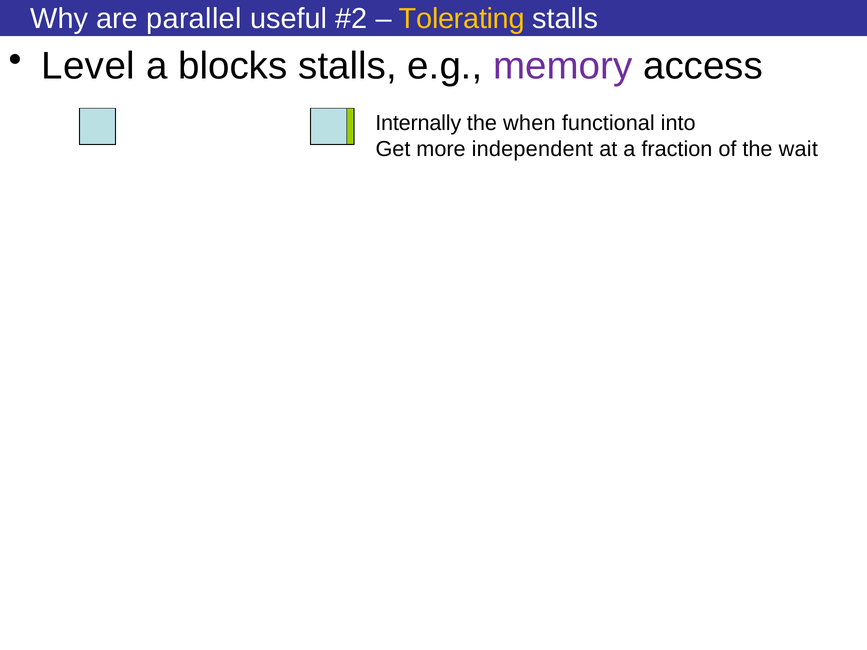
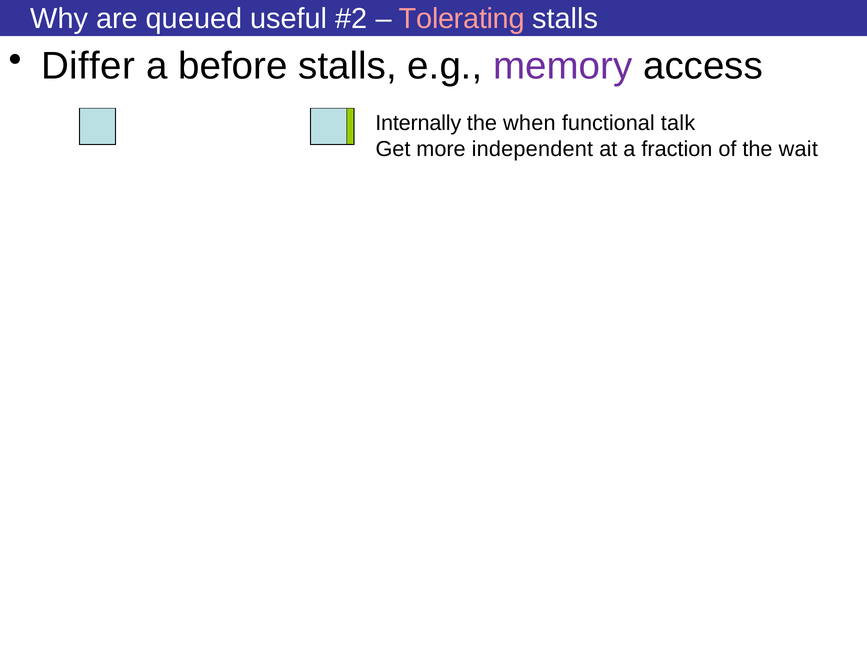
parallel: parallel -> queued (194, 19)
Tolerating colour: yellow -> pink (462, 19)
Level: Level -> Differ (88, 66)
blocks: blocks -> before (233, 66)
into: into -> talk (678, 123)
